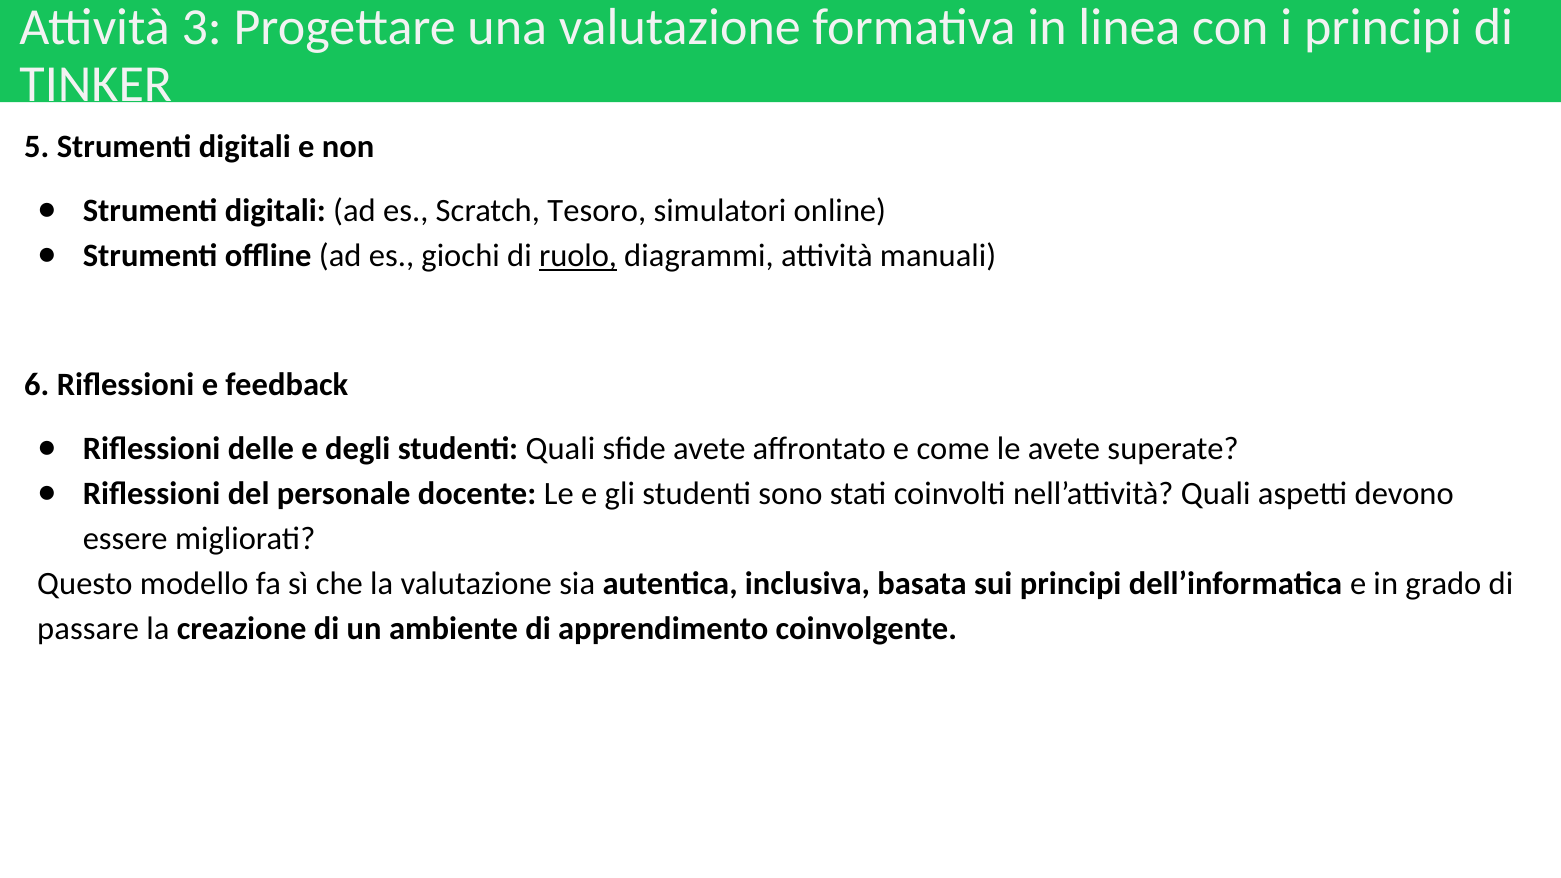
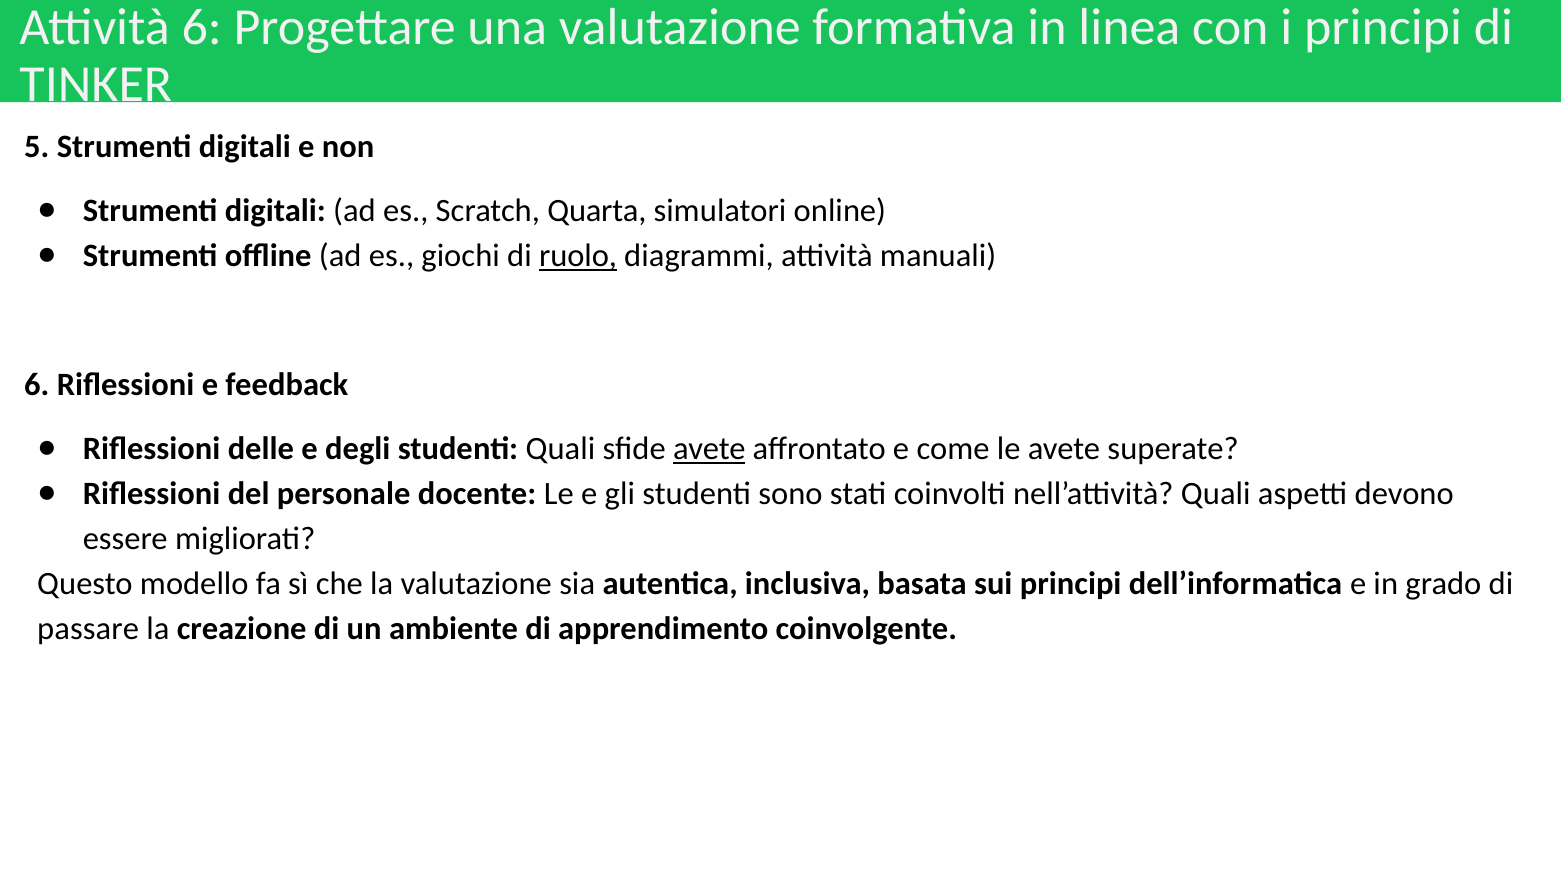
Attività 3: 3 -> 6 (202, 28)
Tesoro: Tesoro -> Quarta (597, 211)
avete underline: none -> present (709, 449)
